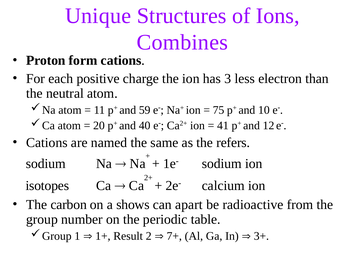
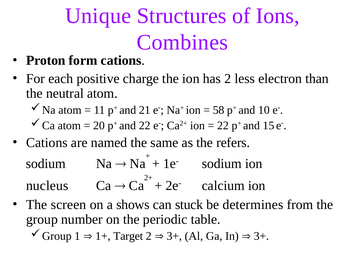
has 3: 3 -> 2 (228, 78)
59: 59 -> 21 (145, 110)
75: 75 -> 58 (219, 110)
and 40: 40 -> 22 (145, 125)
41: 41 -> 22 (223, 125)
12: 12 -> 15 (269, 125)
isotopes: isotopes -> nucleus (47, 185)
carbon: carbon -> screen (69, 204)
apart: apart -> stuck (189, 204)
radioactive: radioactive -> determines (253, 204)
Result: Result -> Target (128, 236)
7+: 7+ -> 3+ (174, 236)
